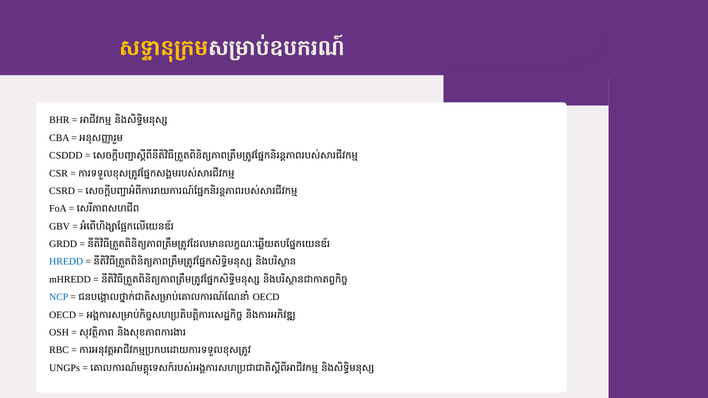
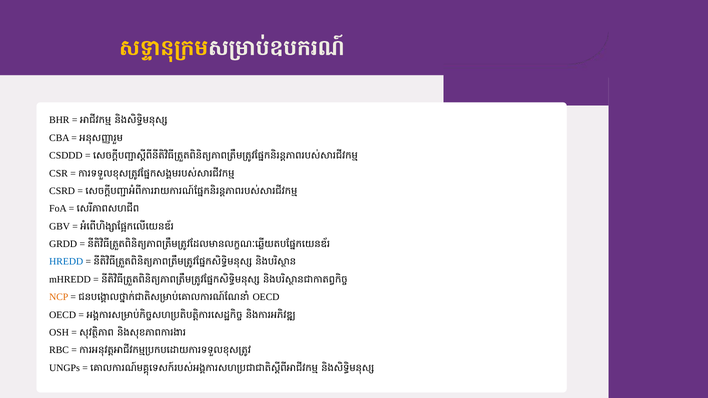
NCP colour: blue -> orange (59, 297)
